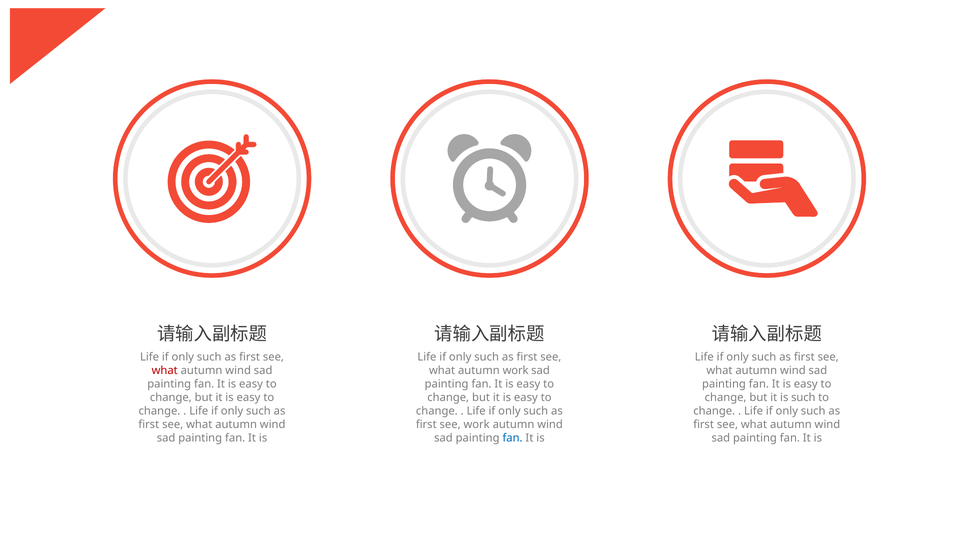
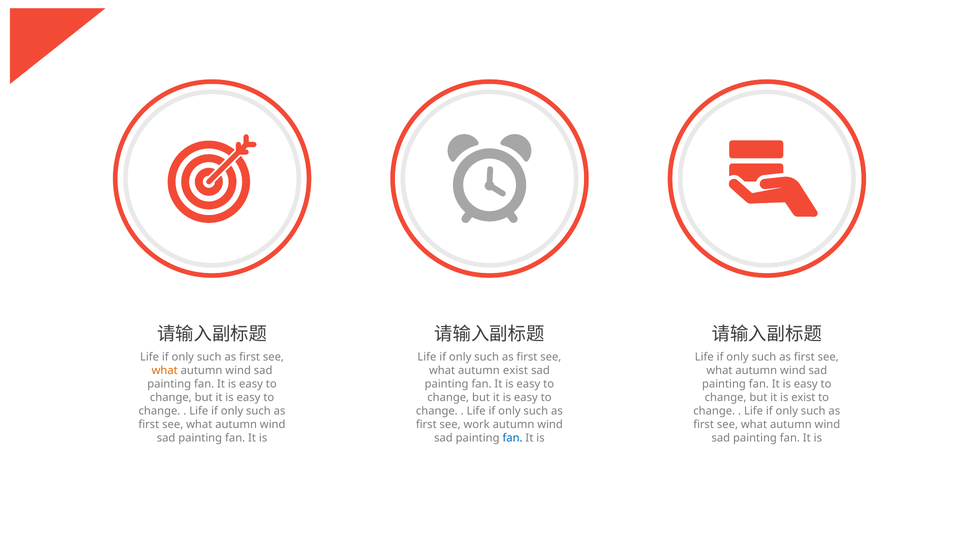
what colour: red -> orange (165, 370)
autumn work: work -> exist (515, 370)
is such: such -> exist (803, 397)
